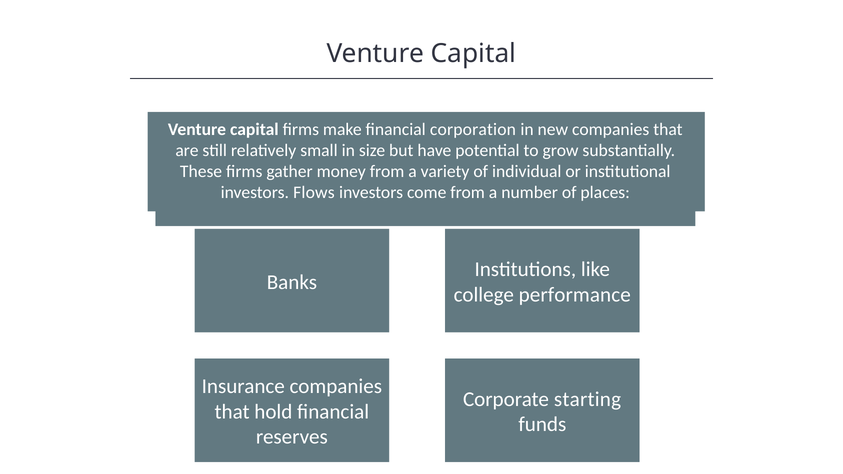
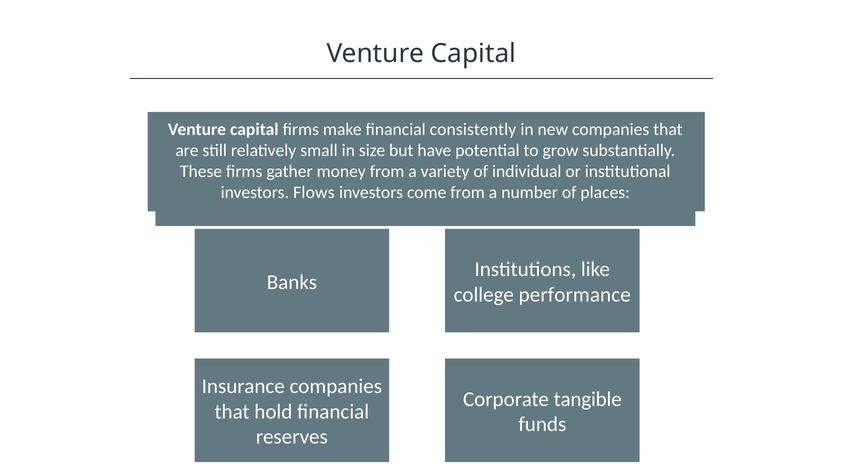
corporation: corporation -> consistently (473, 129)
starting: starting -> tangible (588, 399)
